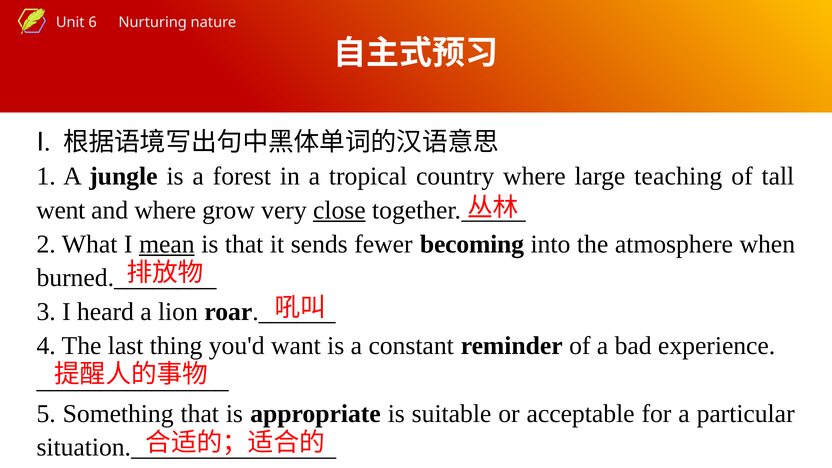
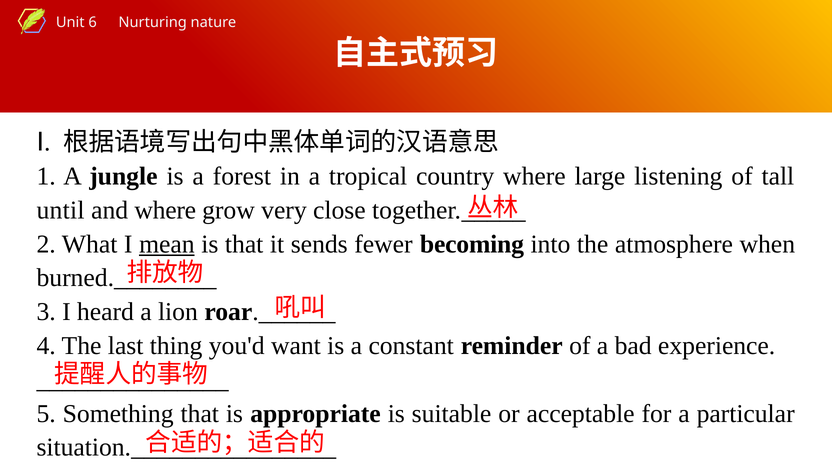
teaching: teaching -> listening (678, 176)
went: went -> until (61, 210)
close underline: present -> none (339, 210)
